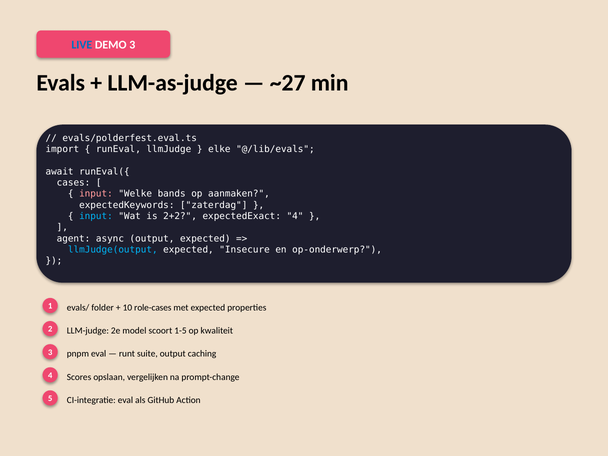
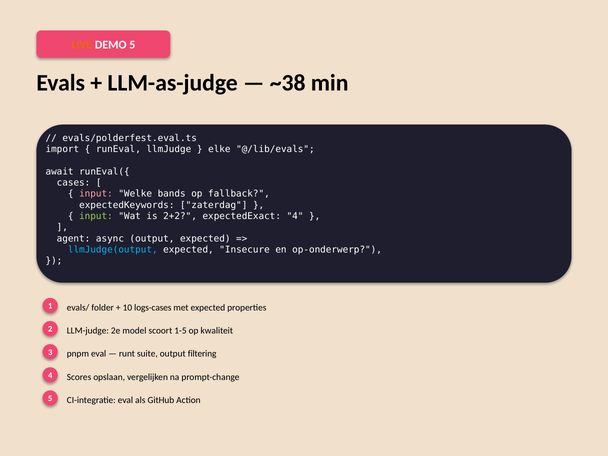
LIVE colour: blue -> orange (82, 45)
DEMO 3: 3 -> 5 (132, 45)
~27: ~27 -> ~38 (288, 83)
aanmaken: aanmaken -> fallback (239, 194)
input colour: light blue -> light green (96, 216)
role-cases: role-cases -> logs-cases (153, 308)
caching: caching -> filtering (202, 354)
